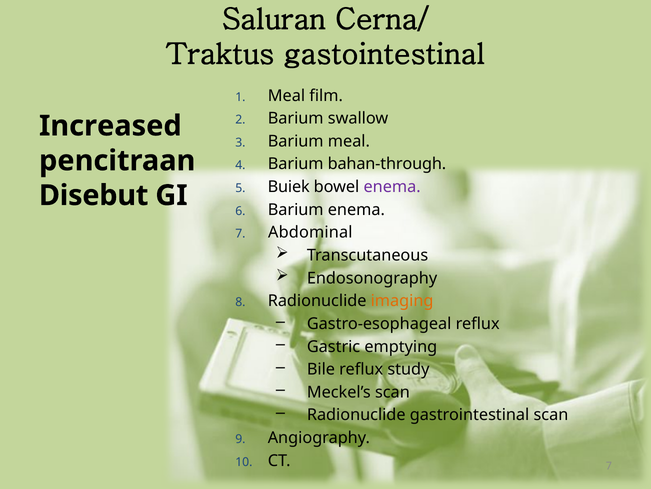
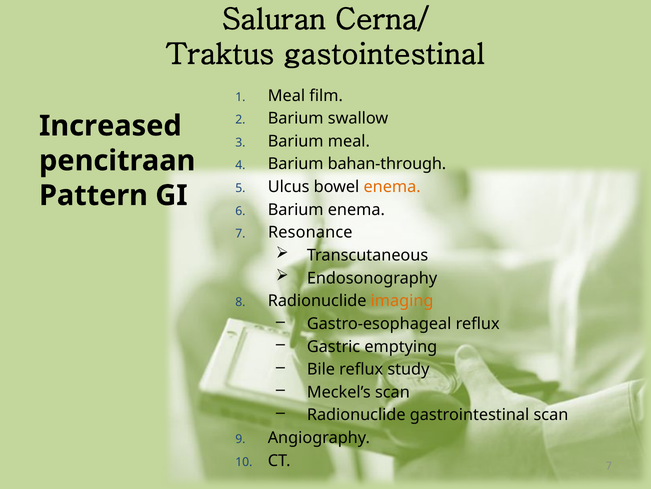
Buiek: Buiek -> Ulcus (289, 187)
enema colour: purple -> orange (392, 187)
Disebut: Disebut -> Pattern (93, 195)
Abdominal: Abdominal -> Resonance (310, 232)
